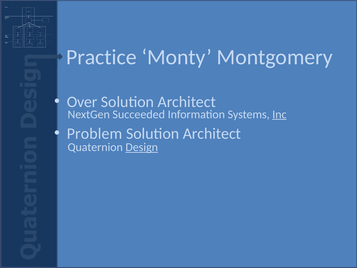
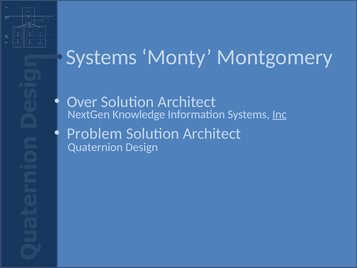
Practice: Practice -> Systems (101, 57)
Succeeded: Succeeded -> Knowledge (139, 114)
Design underline: present -> none (142, 147)
